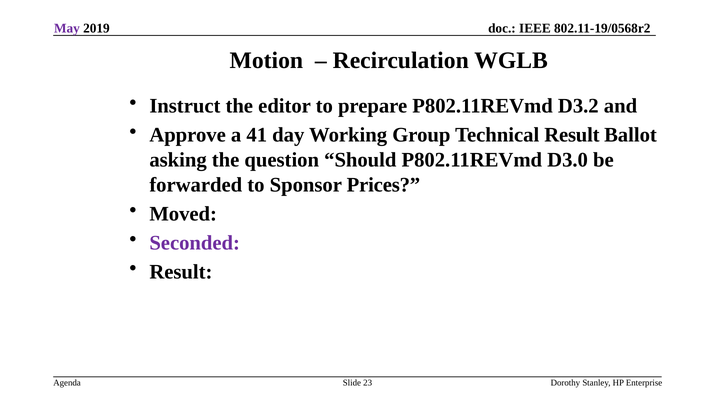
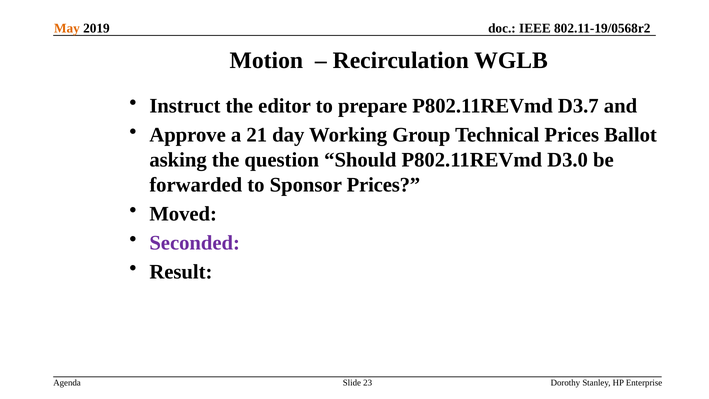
May colour: purple -> orange (67, 28)
D3.2: D3.2 -> D3.7 (578, 106)
41: 41 -> 21 (257, 135)
Technical Result: Result -> Prices (572, 135)
